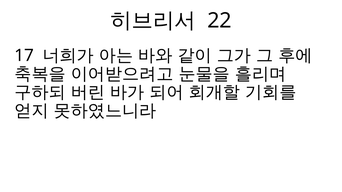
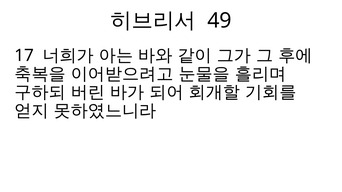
22: 22 -> 49 (219, 21)
